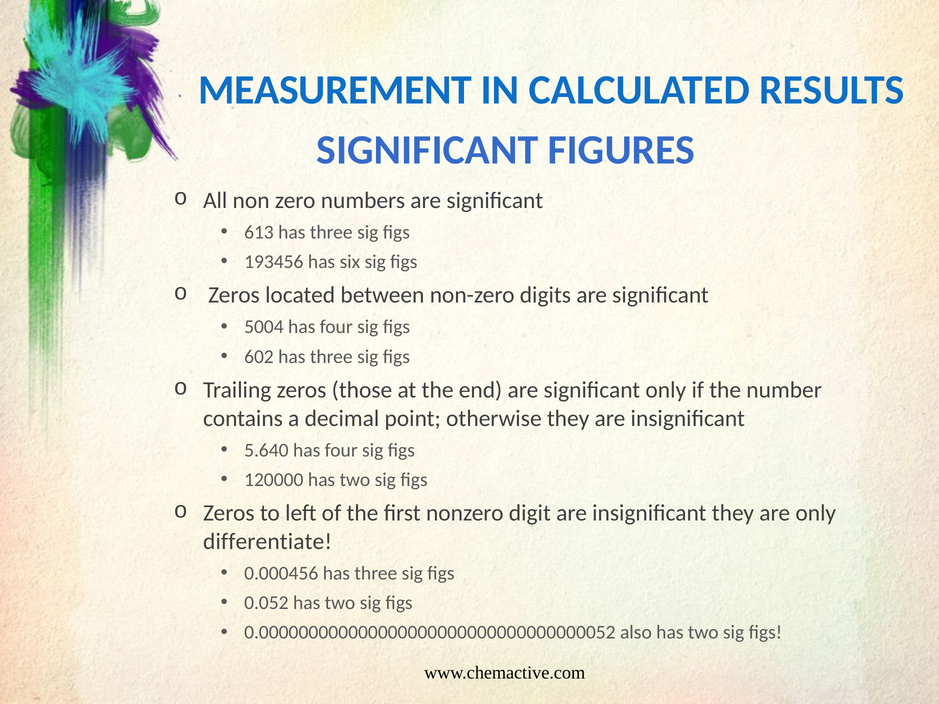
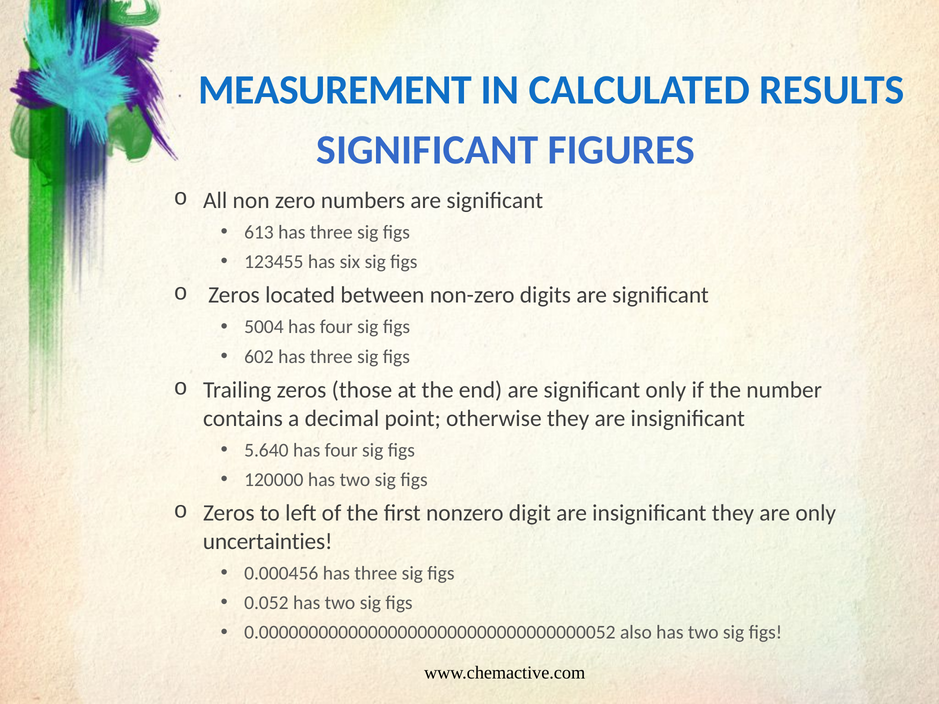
193456: 193456 -> 123455 (274, 262)
differentiate: differentiate -> uncertainties (268, 542)
